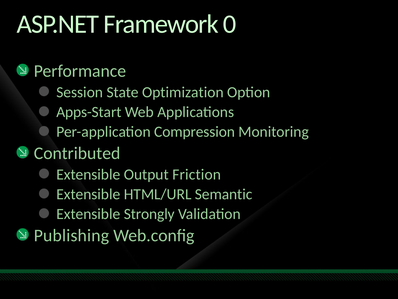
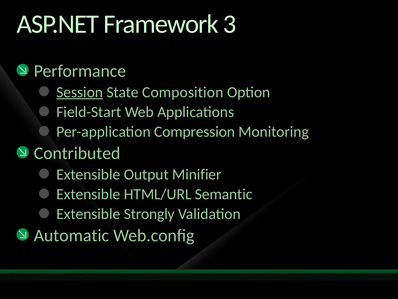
0: 0 -> 3 (230, 24)
Session underline: none -> present (80, 92)
Optimization: Optimization -> Composition (183, 92)
Apps-Start: Apps-Start -> Field-Start (89, 112)
Friction: Friction -> Minifier (197, 174)
Publishing: Publishing -> Automatic (72, 235)
